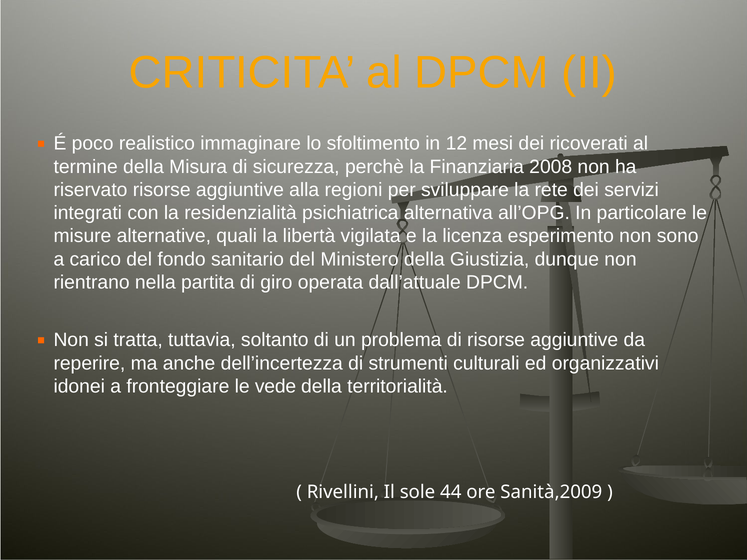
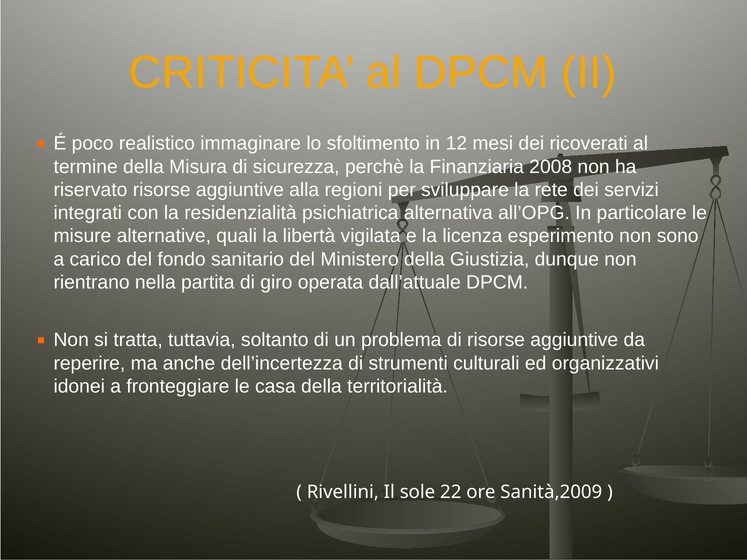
vede: vede -> casa (275, 387)
44: 44 -> 22 (451, 492)
